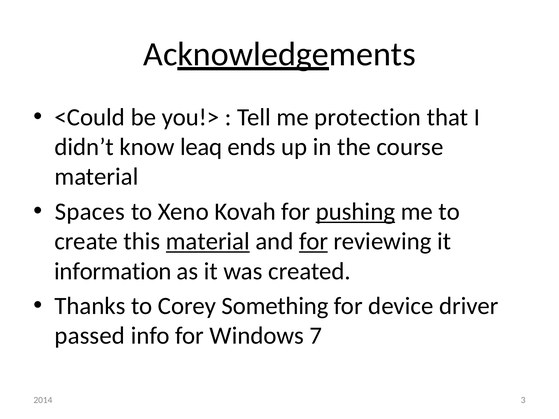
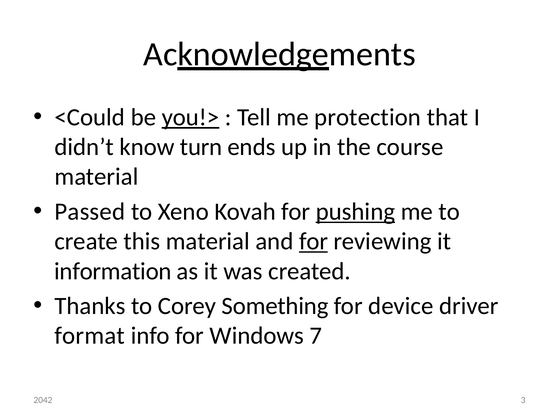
you!> underline: none -> present (190, 117)
leaq: leaq -> turn (201, 147)
Spaces: Spaces -> Passed (90, 212)
material underline: present -> none (208, 242)
passed: passed -> format (90, 336)
2014: 2014 -> 2042 (43, 400)
